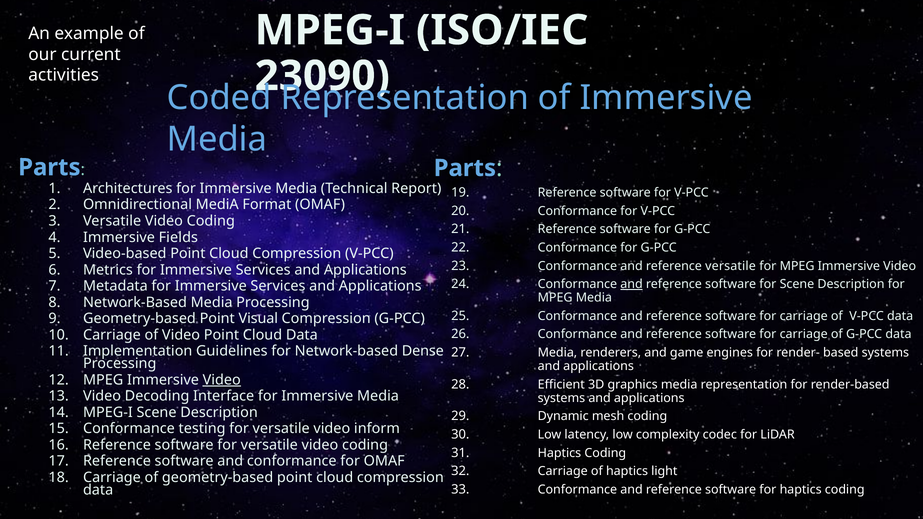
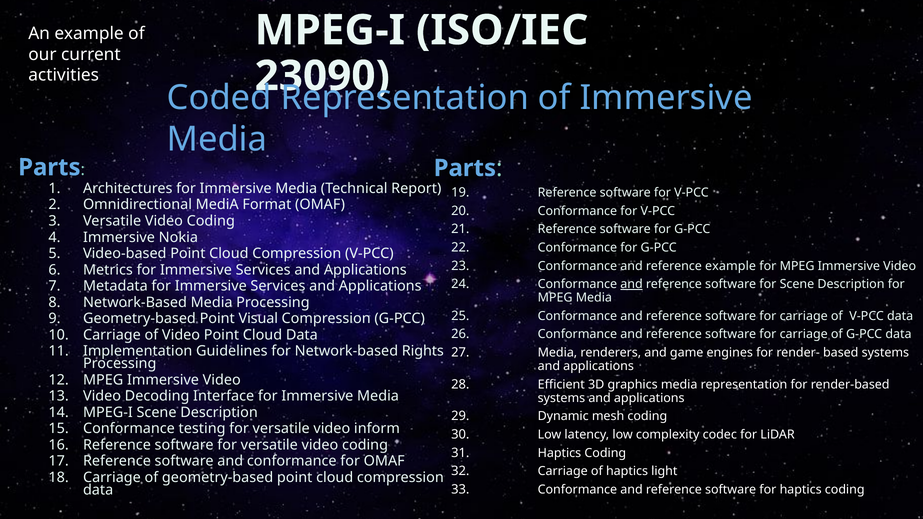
Fields: Fields -> Nokia (178, 237)
reference versatile: versatile -> example (731, 266)
Dense: Dense -> Rights (423, 351)
Video underline: present -> none (222, 380)
